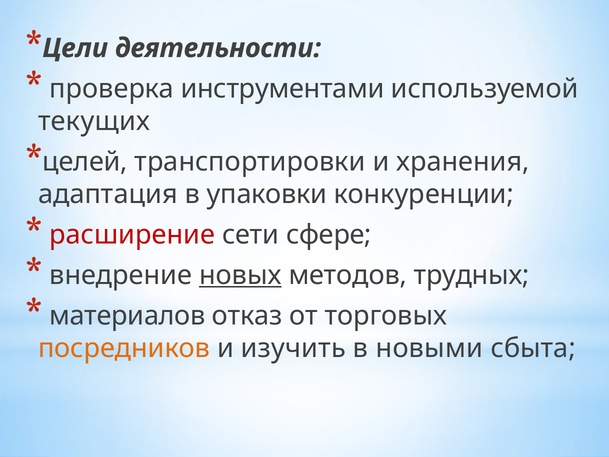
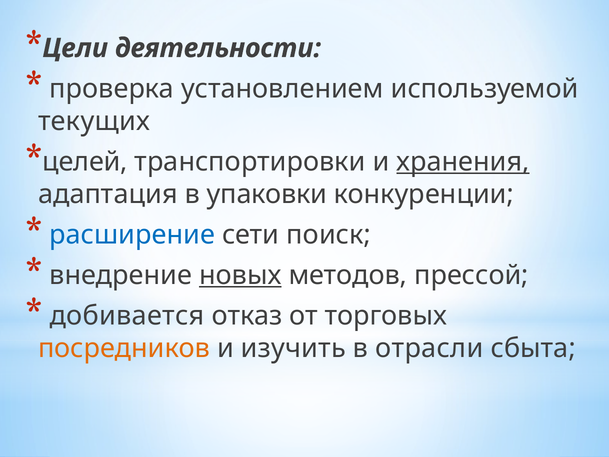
инструментами: инструментами -> установлением (282, 89)
хранения underline: none -> present (463, 162)
расширение colour: red -> blue (132, 235)
сфере: сфере -> поиск (329, 235)
трудных: трудных -> прессой (471, 275)
материалов: материалов -> добивается (127, 316)
новыми: новыми -> отрасли (429, 348)
